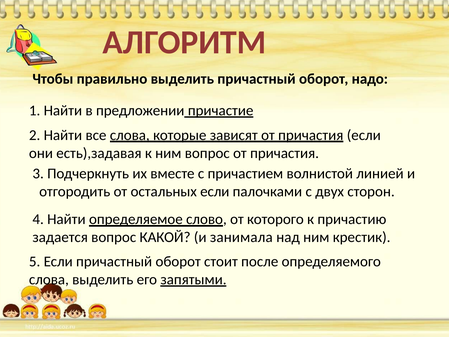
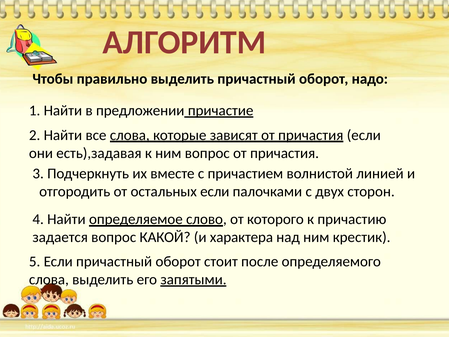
занимала: занимала -> характера (241, 237)
